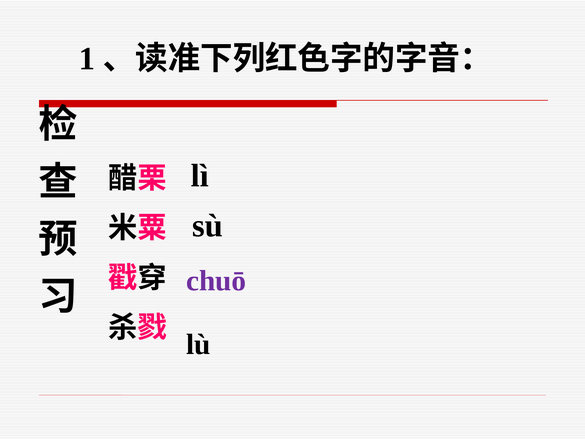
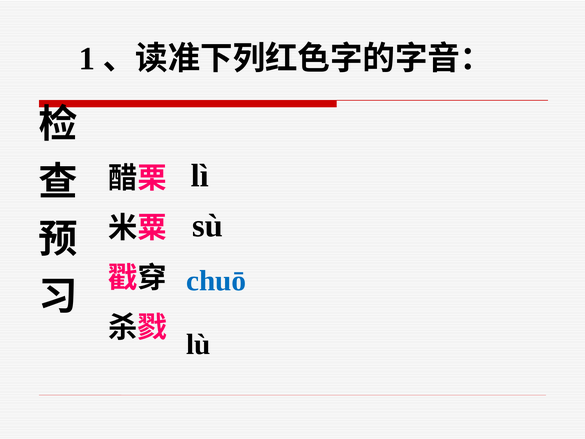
chuō colour: purple -> blue (216, 281)
